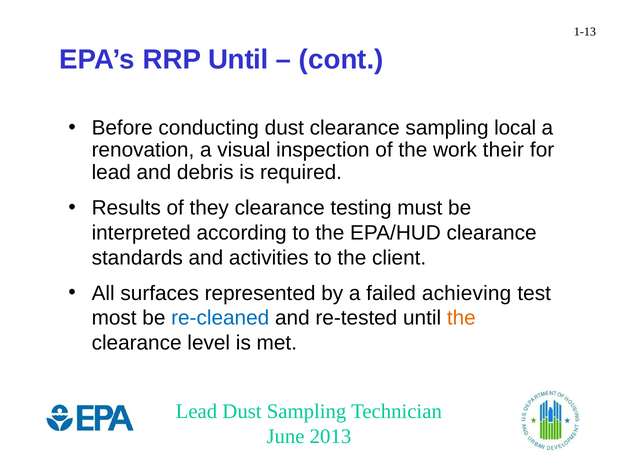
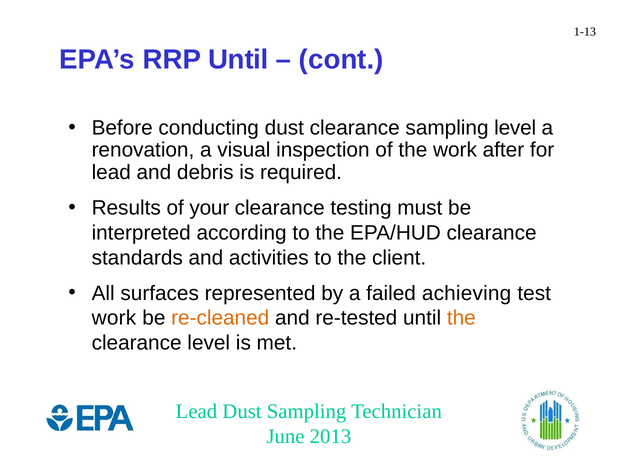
sampling local: local -> level (515, 128)
their: their -> after (503, 150)
they: they -> your (209, 208)
most: most -> work (114, 318)
re-cleaned colour: blue -> orange (220, 318)
